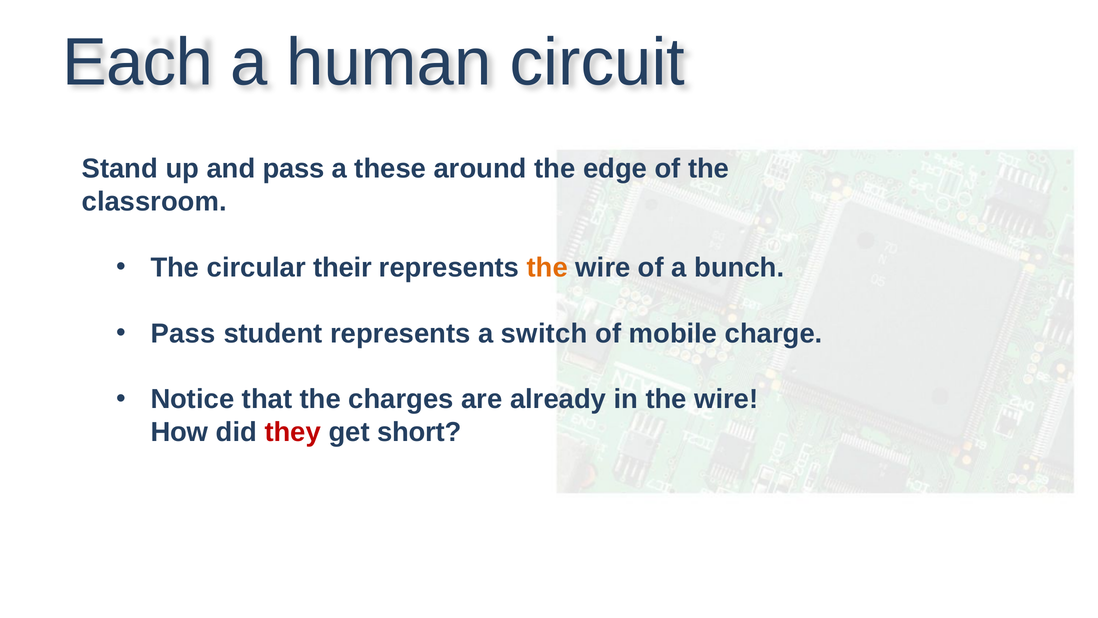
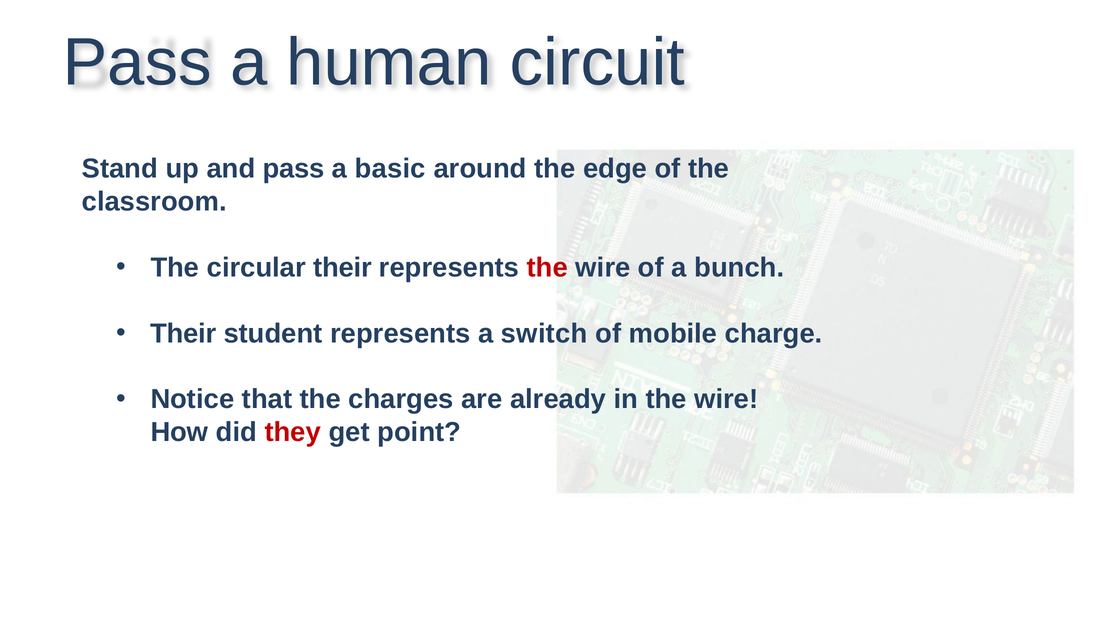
Each: Each -> Pass (137, 62)
these: these -> basic (390, 169)
the colour: orange -> red (547, 267)
Pass: Pass -> Their (183, 333)
short: short -> point (419, 432)
